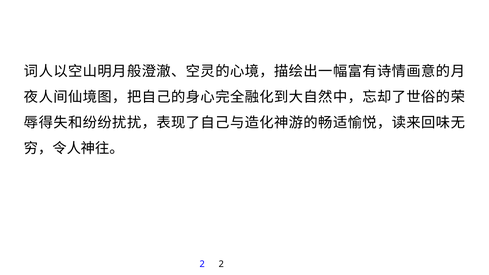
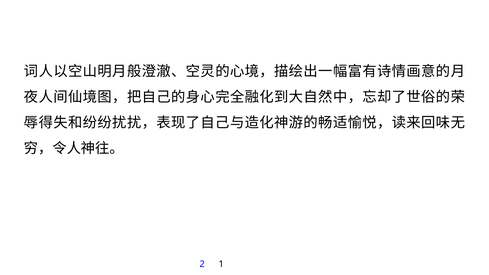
2 2: 2 -> 1 (221, 264)
